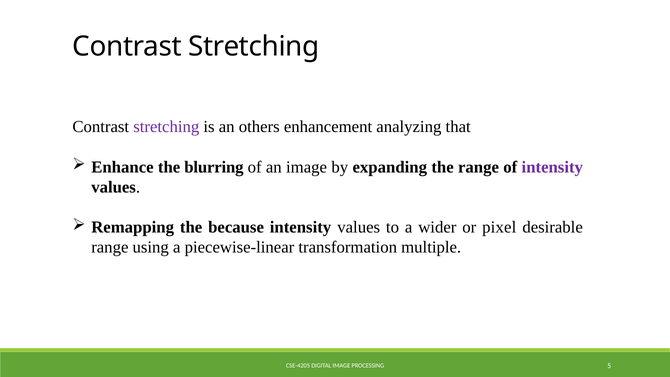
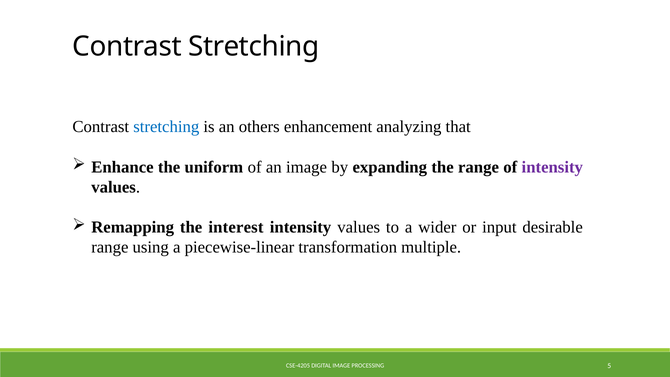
stretching colour: purple -> blue (166, 127)
blurring: blurring -> uniform (214, 167)
because: because -> interest (236, 227)
pixel: pixel -> input (499, 227)
